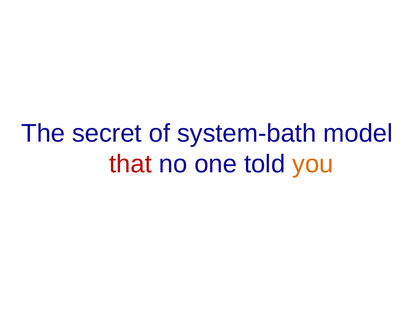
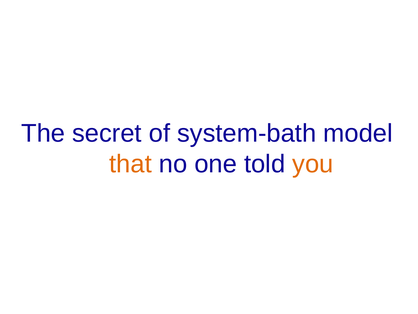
that colour: red -> orange (131, 164)
